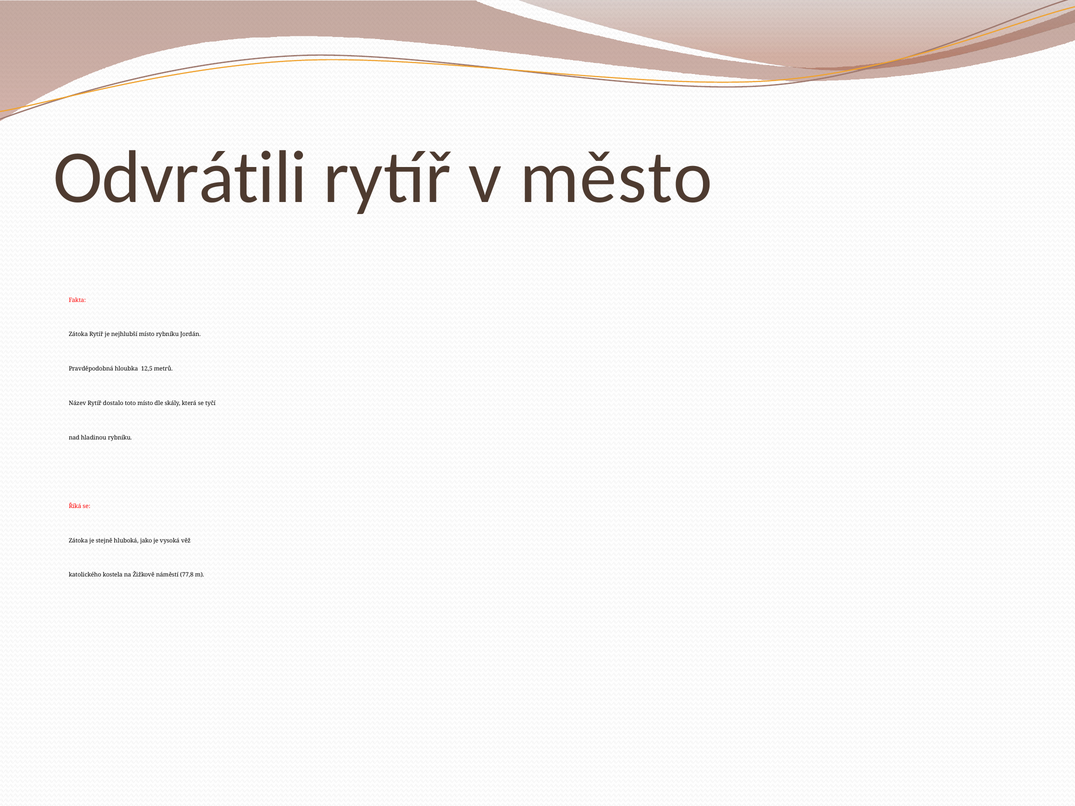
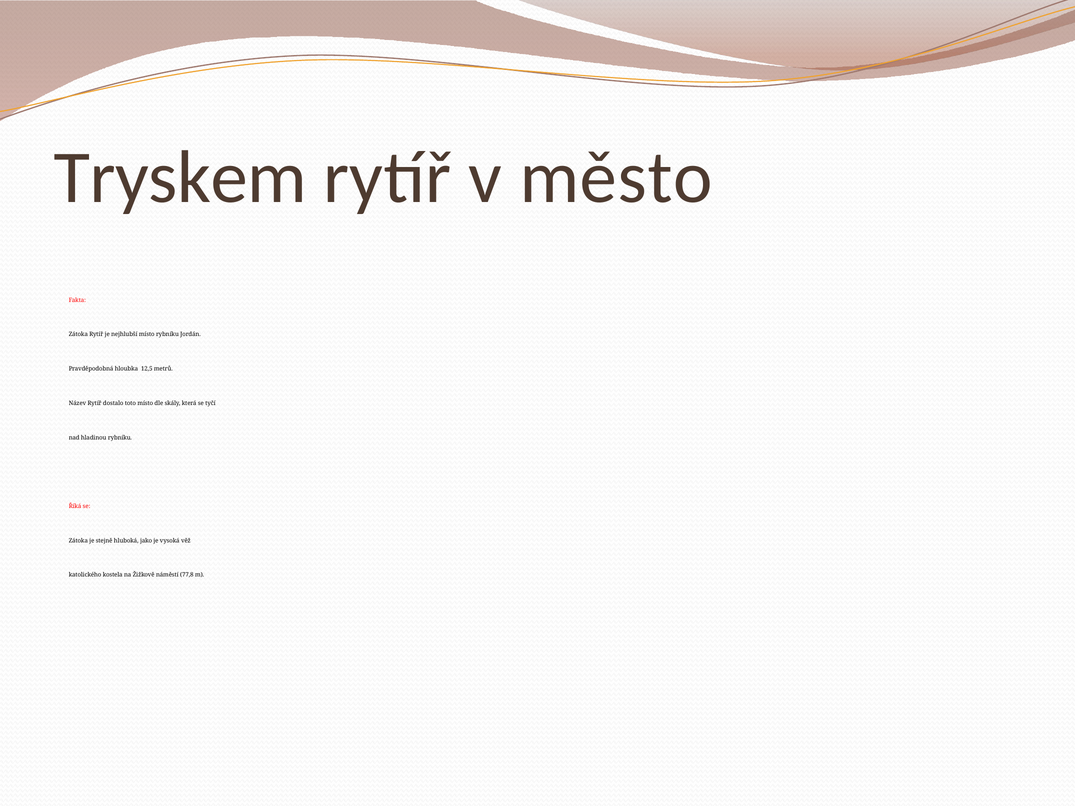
Odvrátili: Odvrátili -> Tryskem (180, 178)
